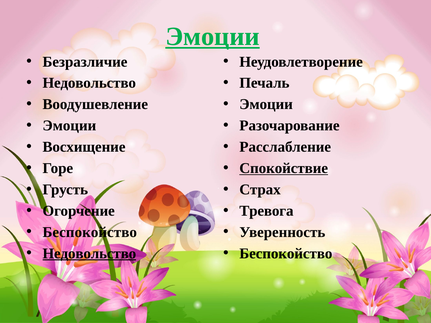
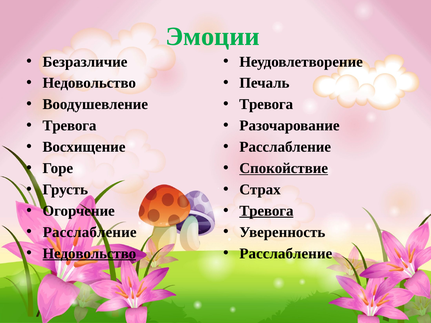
Эмоции underline: present -> none (213, 37)
Эмоции: Эмоции -> Тревога (266, 104)
Эмоции: Эмоции -> Тревога (69, 126)
Тревога underline: none -> present (266, 211)
Беспокойство: Беспокойство -> Расслабление (90, 232)
Беспокойство: Беспокойство -> Расслабление (286, 254)
